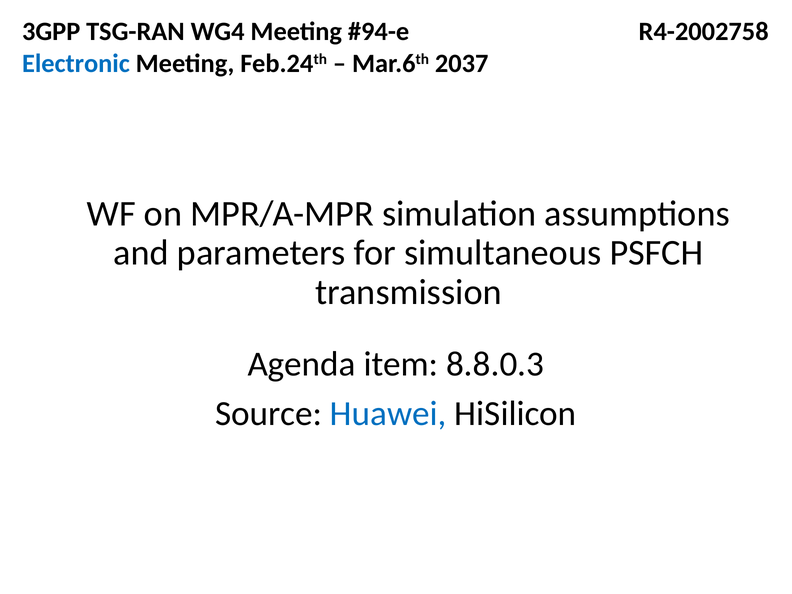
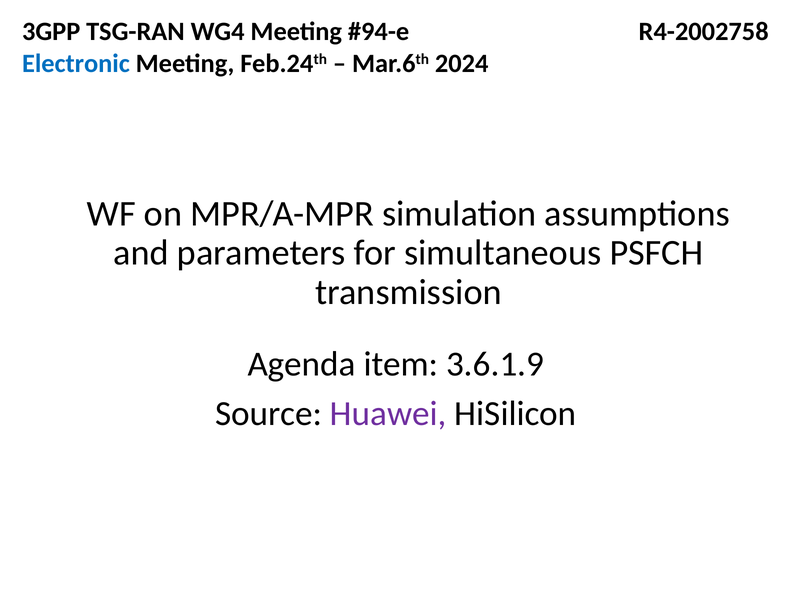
2037: 2037 -> 2024 (462, 63)
8.8.0.3: 8.8.0.3 -> 3.6.1.9 (495, 364)
Huawei colour: blue -> purple (388, 413)
